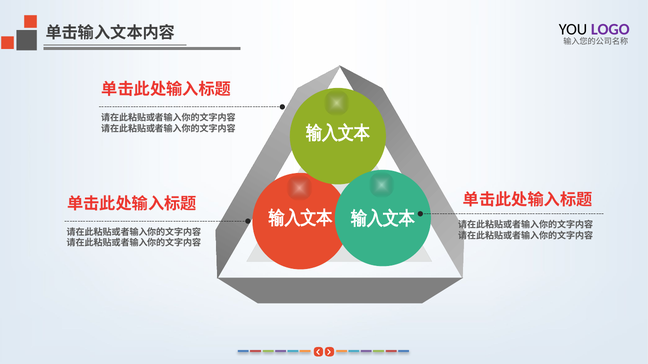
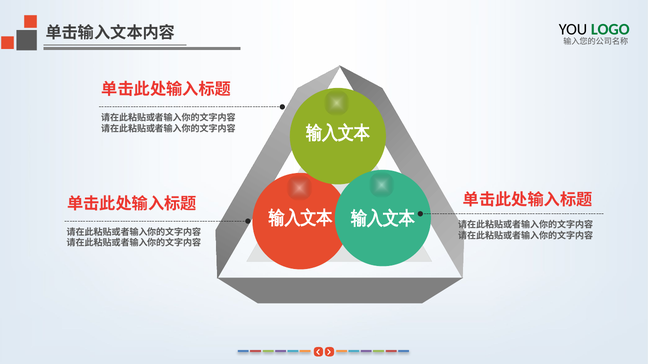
LOGO colour: purple -> green (610, 29)
